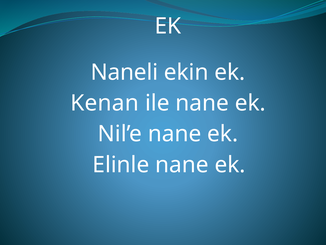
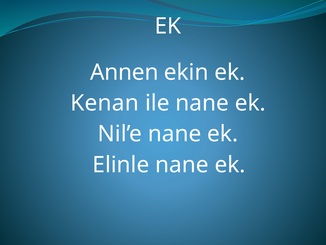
Naneli: Naneli -> Annen (124, 72)
